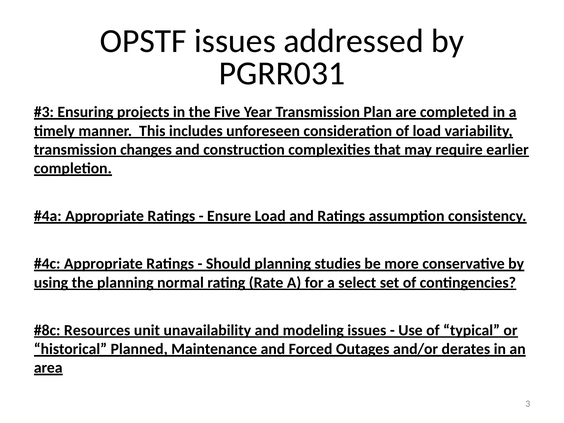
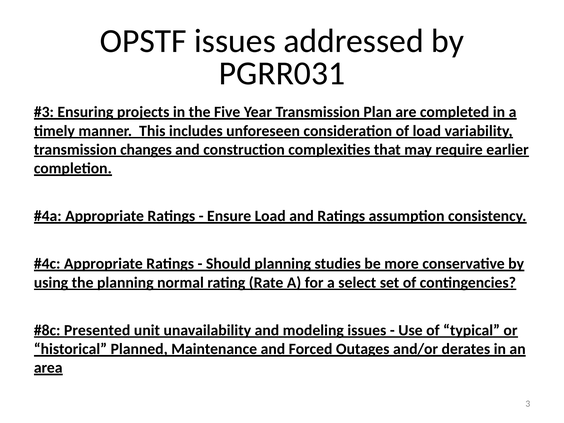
Resources: Resources -> Presented (97, 330)
